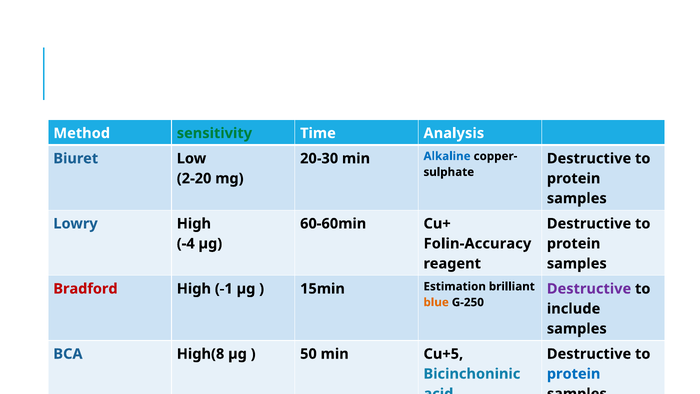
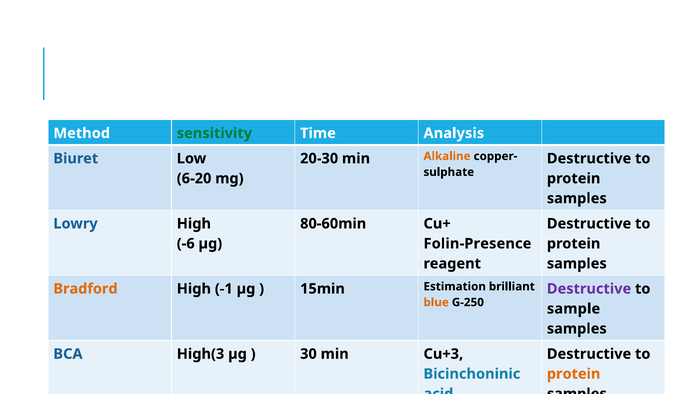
Alkaline colour: blue -> orange (447, 156)
2-20: 2-20 -> 6-20 (194, 178)
60-60min: 60-60min -> 80-60min (333, 223)
-4: -4 -> -6 (186, 243)
Folin-Accuracy: Folin-Accuracy -> Folin-Presence (477, 243)
Bradford colour: red -> orange (85, 289)
include: include -> sample (574, 309)
High(8: High(8 -> High(3 (201, 354)
50: 50 -> 30 (308, 354)
Cu+5: Cu+5 -> Cu+3 (443, 354)
protein colour: blue -> orange (574, 374)
